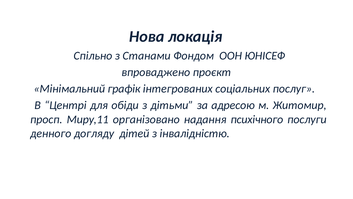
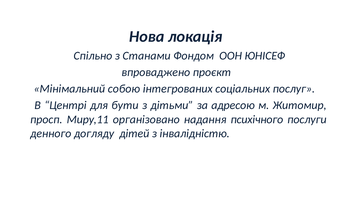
графік: графік -> собою (124, 88)
обіди: обіди -> бути (125, 105)
